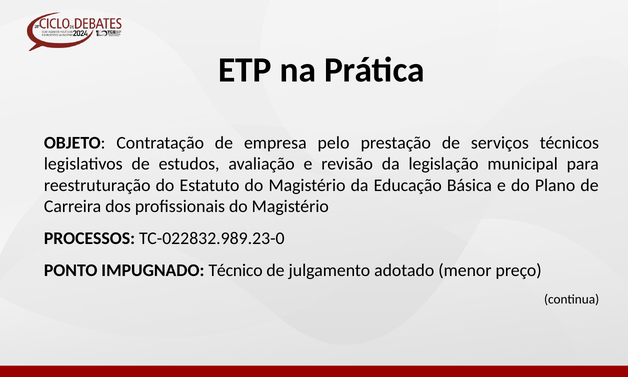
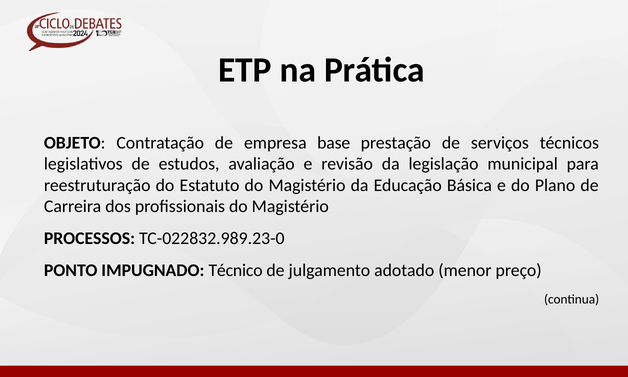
pelo: pelo -> base (334, 143)
